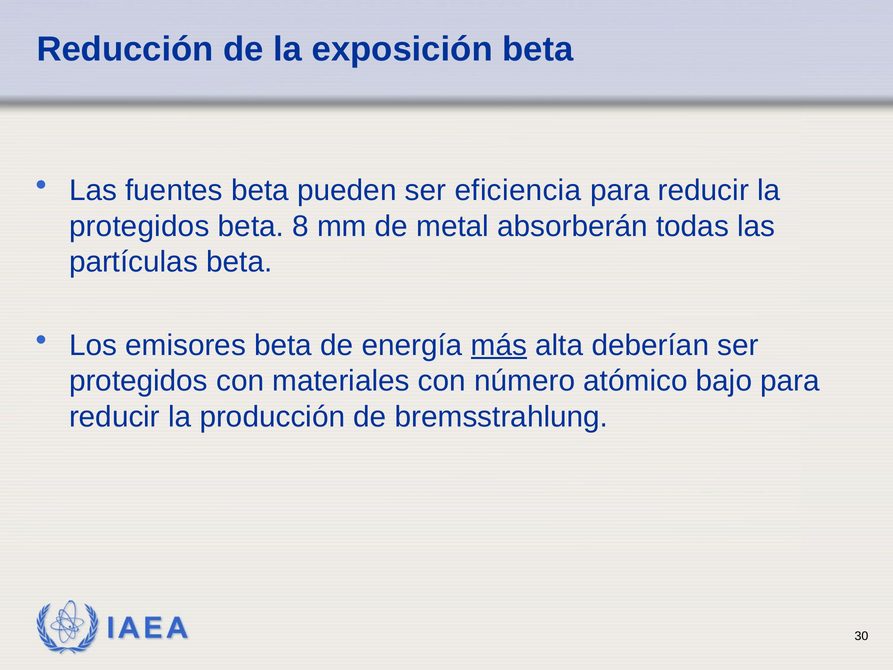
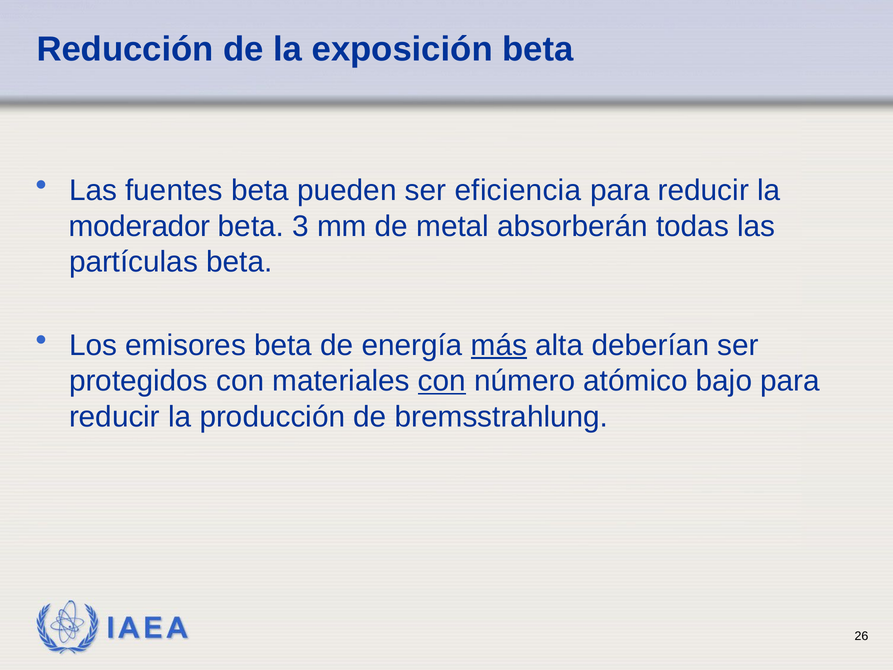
protegidos: protegidos -> moderador (139, 226)
8: 8 -> 3 (301, 226)
con underline: none -> present (442, 381)
30: 30 -> 26 (861, 636)
